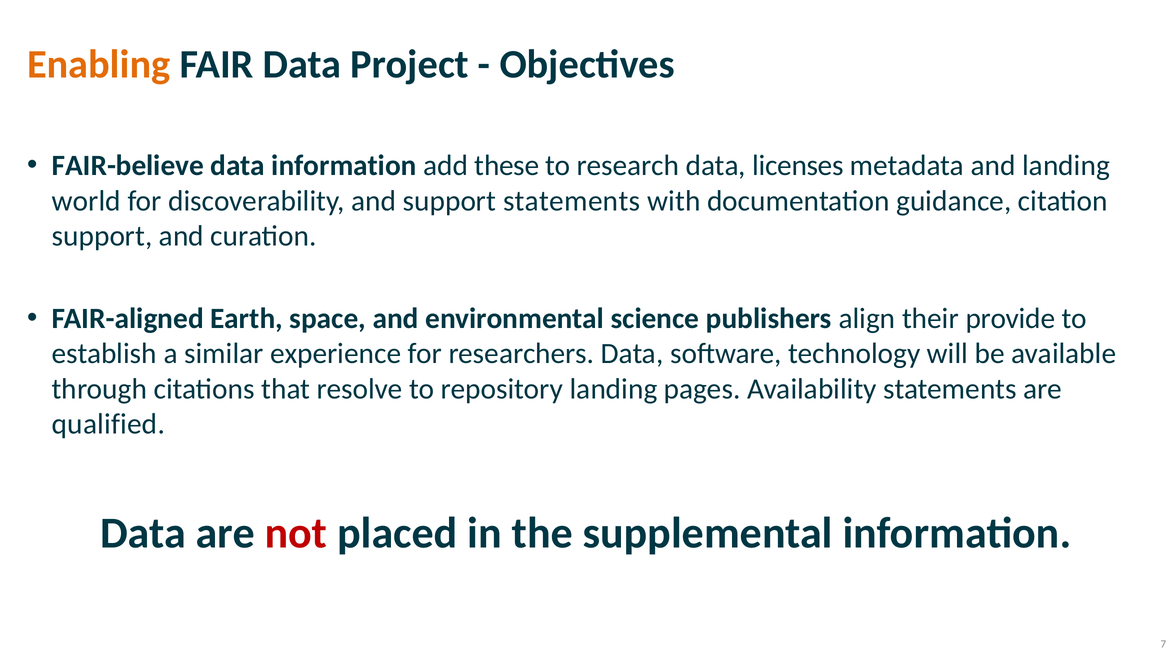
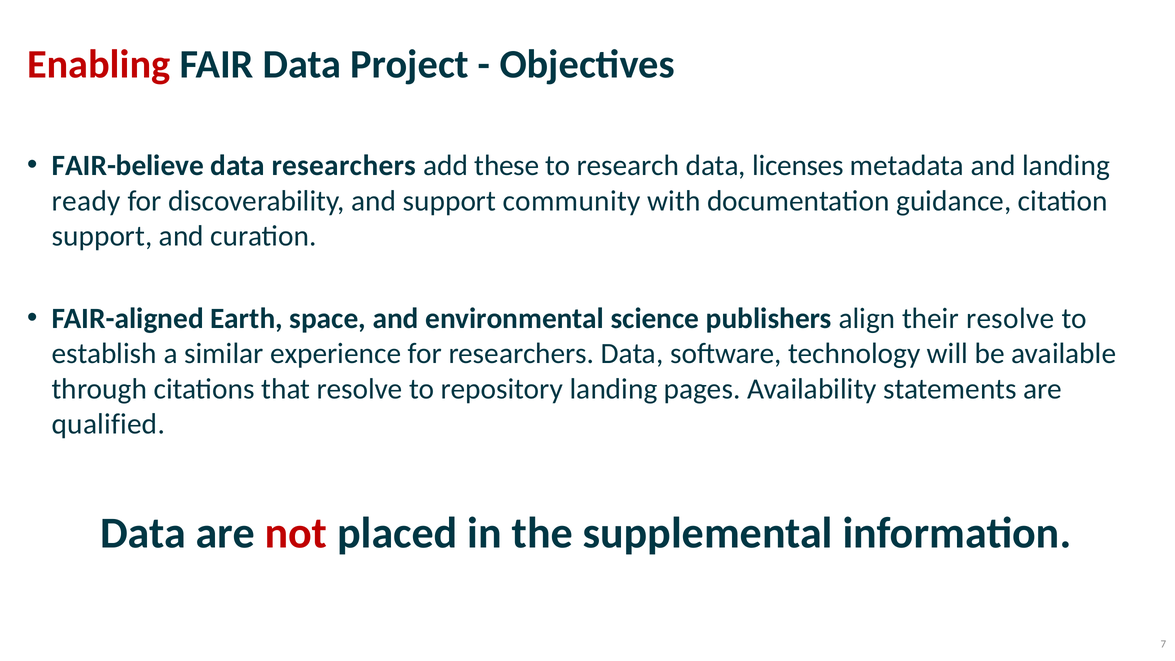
Enabling colour: orange -> red (99, 65)
data information: information -> researchers (344, 166)
world: world -> ready (86, 201)
support statements: statements -> community (572, 201)
their provide: provide -> resolve (1010, 318)
